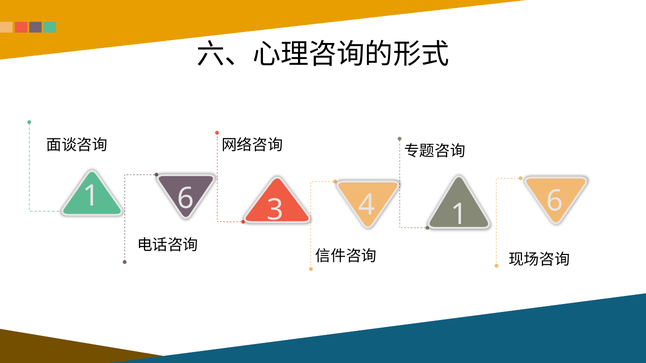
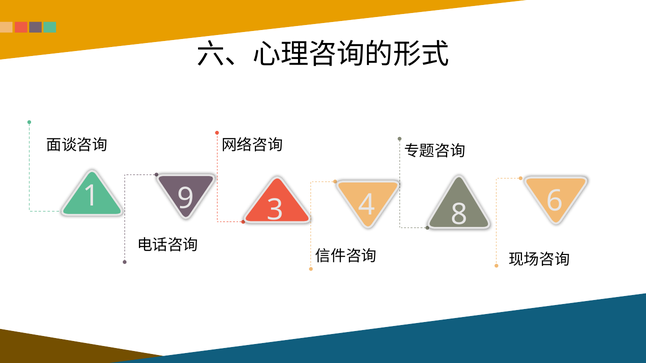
6: 6 -> 9 (186, 199)
4 1: 1 -> 8 (459, 215)
